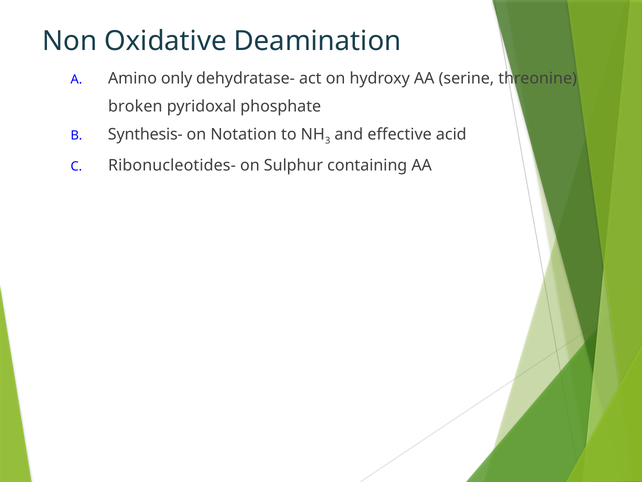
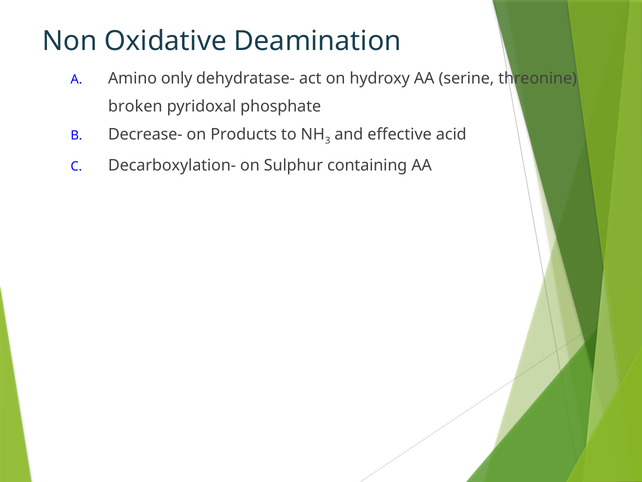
Synthesis-: Synthesis- -> Decrease- (145, 135)
Notation: Notation -> Products (244, 135)
Ribonucleotides-: Ribonucleotides- -> Decarboxylation- (172, 165)
